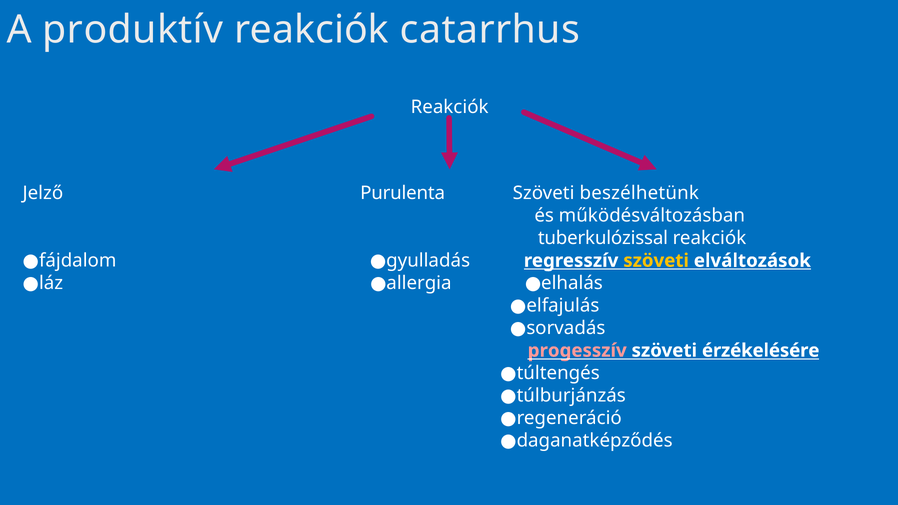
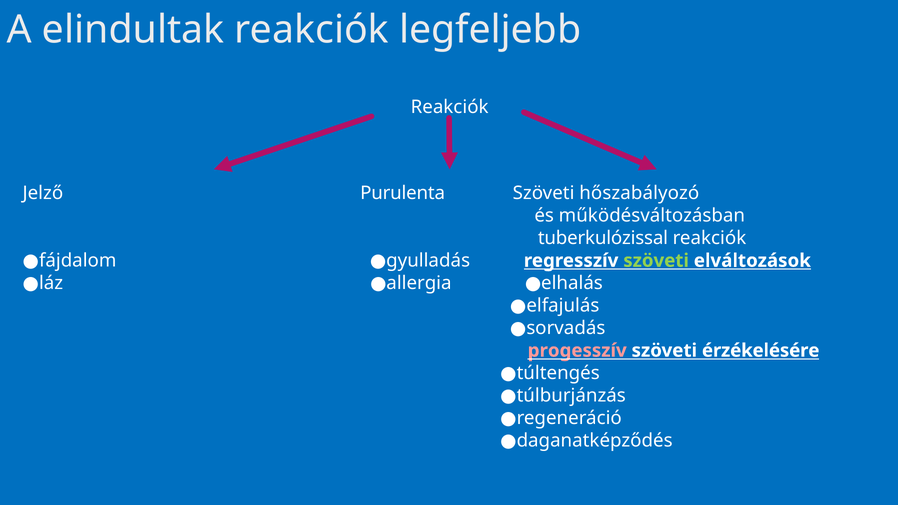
produktív: produktív -> elindultak (133, 30)
catarrhus: catarrhus -> legfeljebb (490, 30)
beszélhetünk: beszélhetünk -> hőszabályozó (639, 193)
szöveti colour: yellow -> light green (656, 261)
